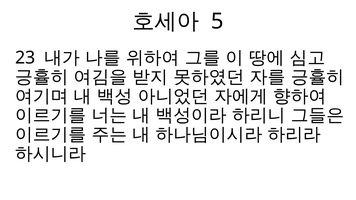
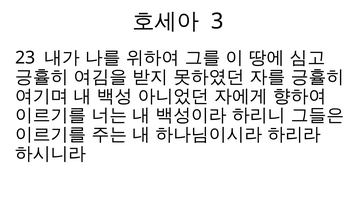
5: 5 -> 3 (217, 21)
